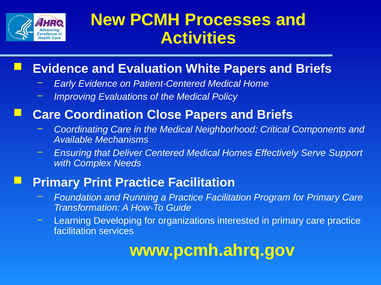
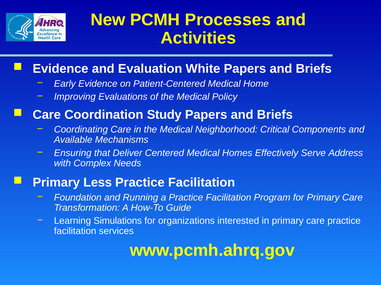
Close: Close -> Study (164, 115)
Support: Support -> Address (346, 153)
Print: Print -> Less (98, 183)
Developing: Developing -> Simulations (118, 221)
